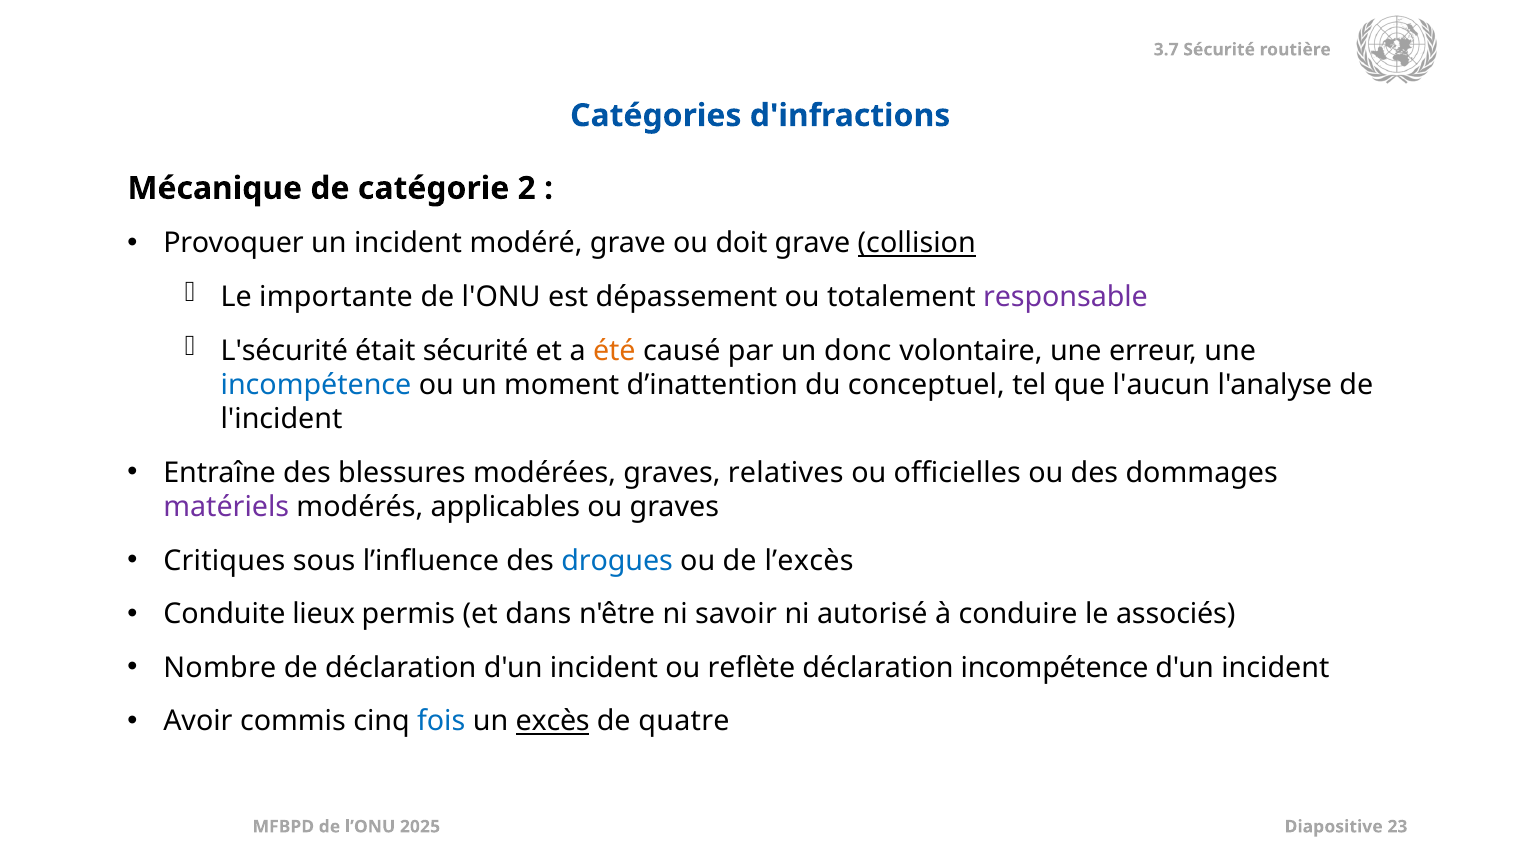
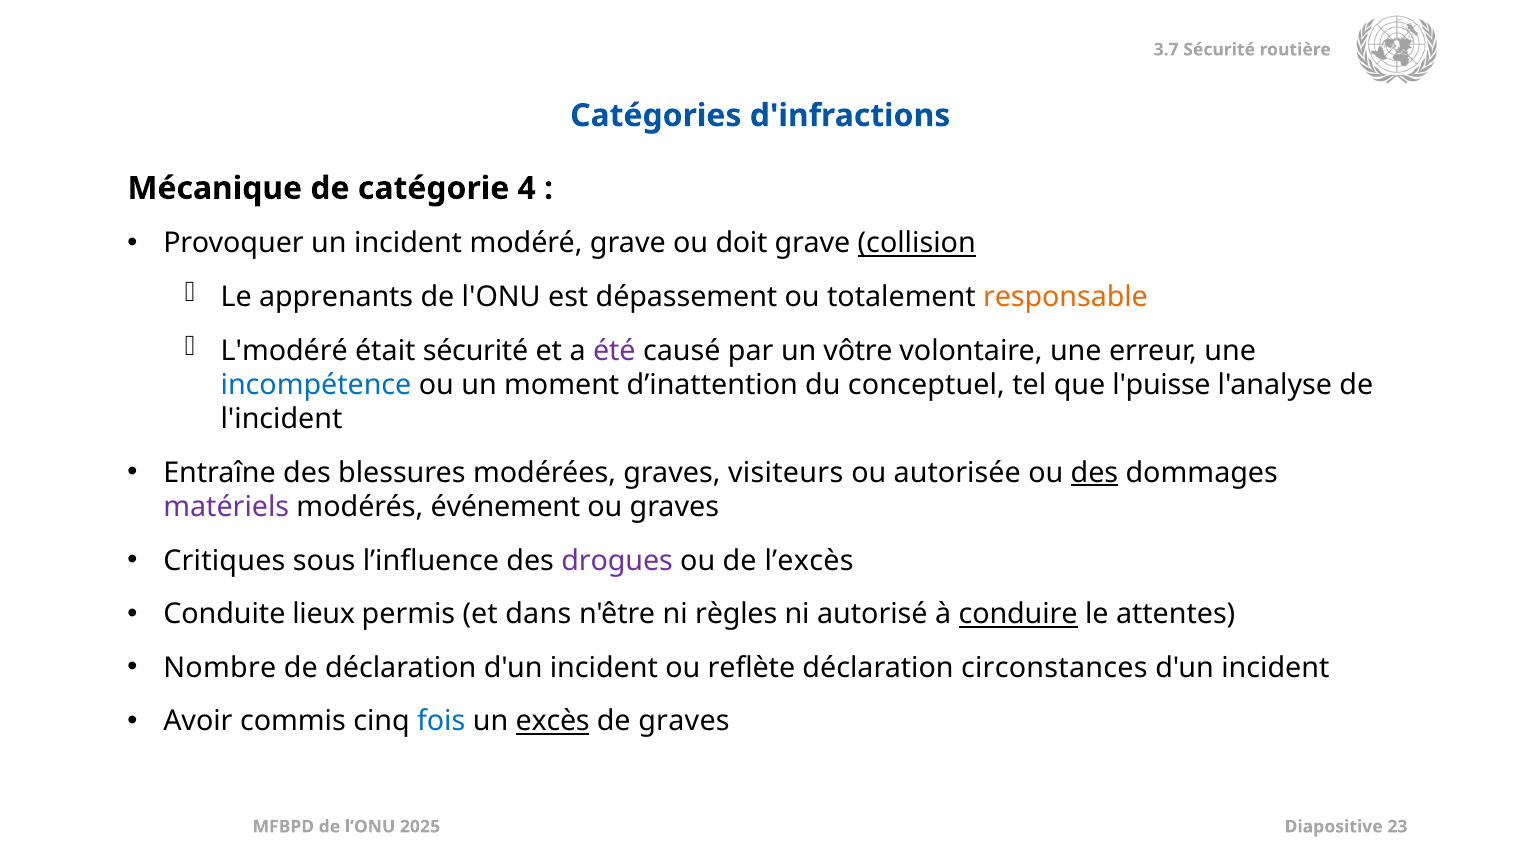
2: 2 -> 4 (527, 188)
importante: importante -> apprenants (336, 297)
responsable colour: purple -> orange (1065, 297)
L'sécurité: L'sécurité -> L'modéré (284, 351)
été colour: orange -> purple (614, 351)
donc: donc -> vôtre (858, 351)
l'aucun: l'aucun -> l'puisse (1162, 385)
relatives: relatives -> visiteurs (786, 473)
officielles: officielles -> autorisée (957, 473)
des underline: none -> present (1094, 473)
applicables: applicables -> événement (505, 507)
drogues colour: blue -> purple (617, 561)
savoir: savoir -> règles (736, 614)
conduire underline: none -> present (1018, 614)
associés: associés -> attentes (1176, 614)
déclaration incompétence: incompétence -> circonstances (1054, 668)
de quatre: quatre -> graves (684, 722)
